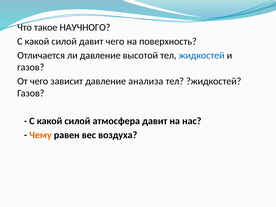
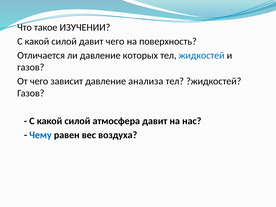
НАУЧНОГО: НАУЧНОГО -> ИЗУЧЕНИИ (85, 27)
высотой: высотой -> которых (140, 55)
Чему colour: orange -> blue (40, 135)
